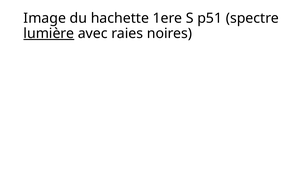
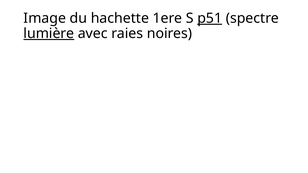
p51 underline: none -> present (210, 18)
